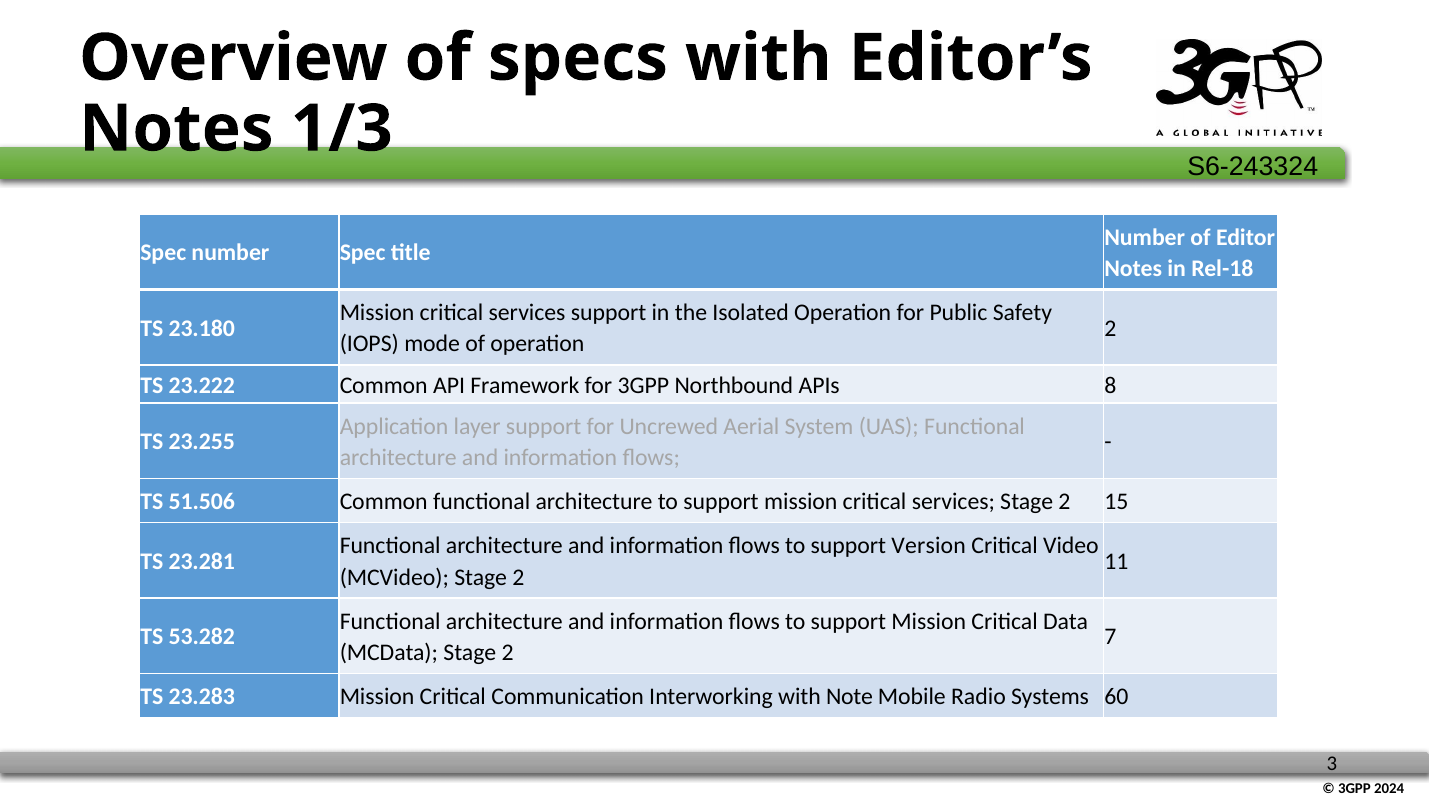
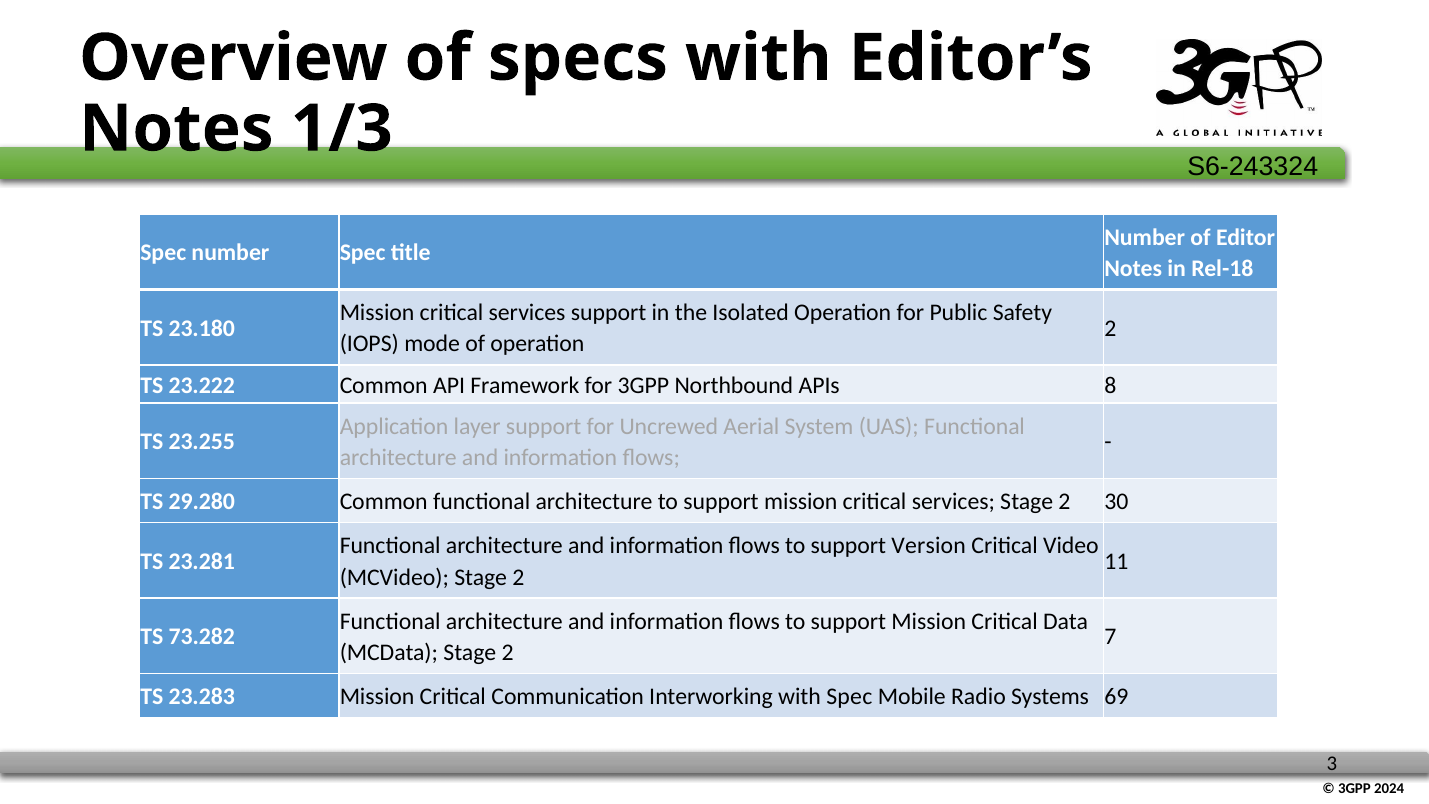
51.506: 51.506 -> 29.280 (202, 502)
15: 15 -> 30 (1116, 502)
53.282: 53.282 -> 73.282 (202, 637)
with Note: Note -> Spec (849, 697)
60: 60 -> 69 (1116, 697)
